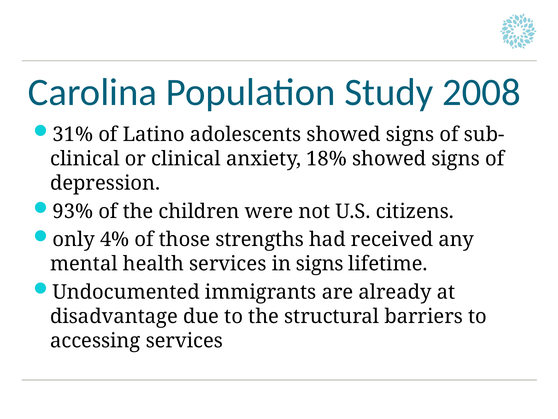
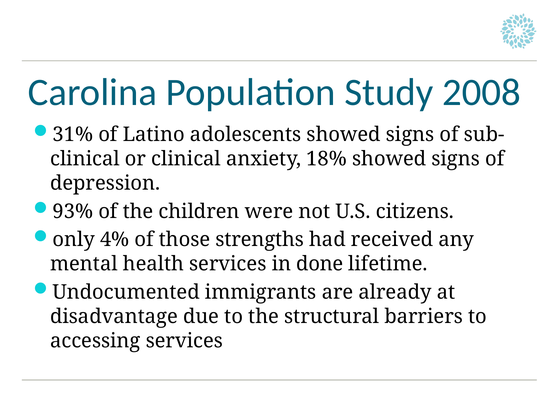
in signs: signs -> done (320, 264)
